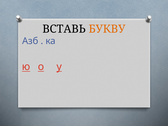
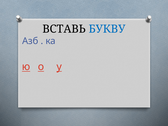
БУКВУ colour: orange -> blue (107, 29)
